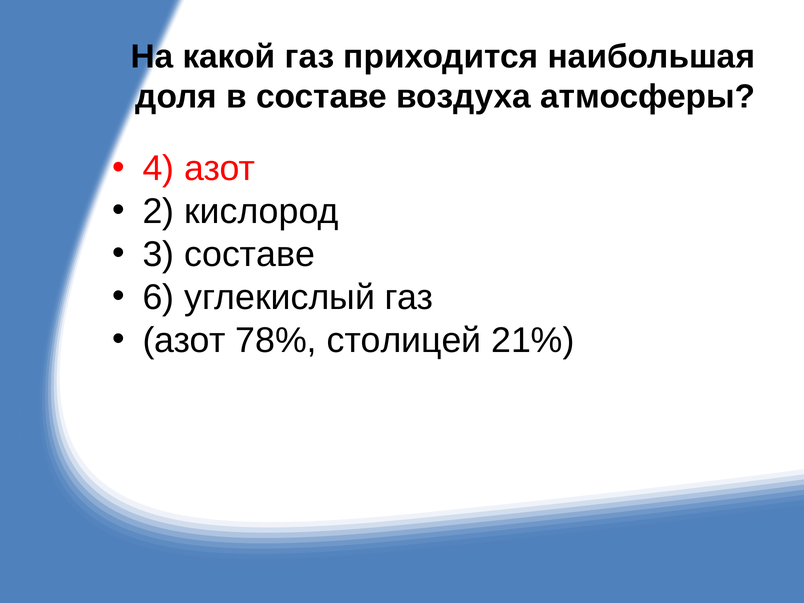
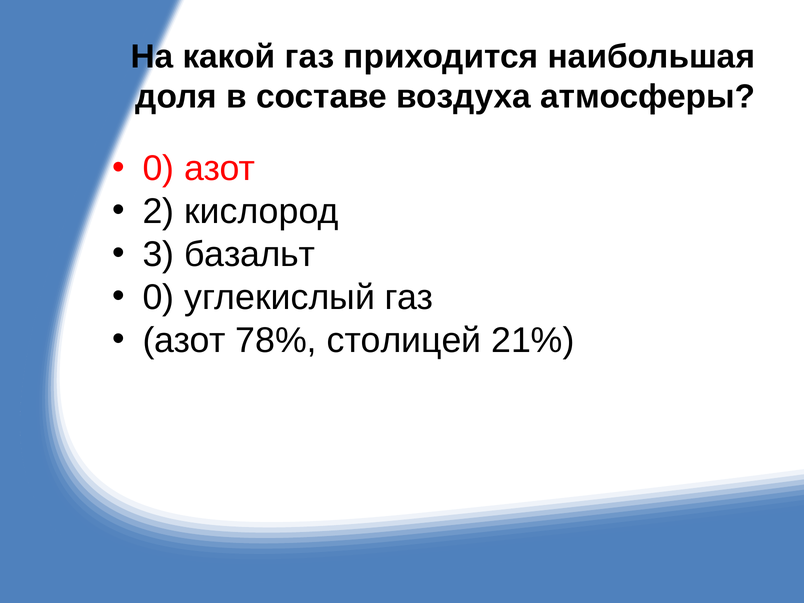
4: 4 -> 0 (159, 169)
3 составе: составе -> базальт (250, 254)
6: 6 -> 0 (159, 297)
